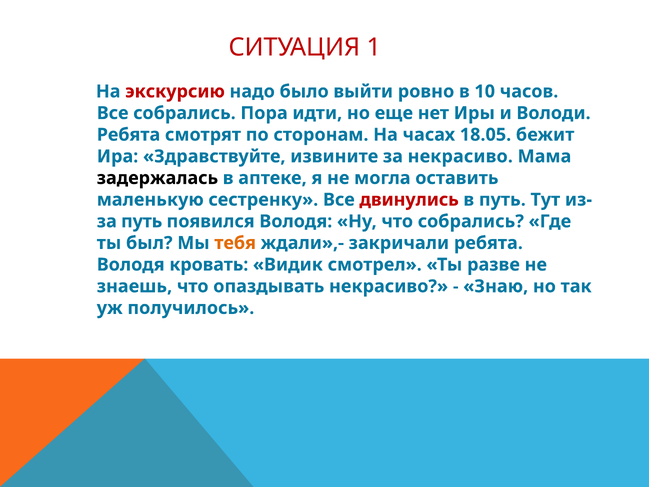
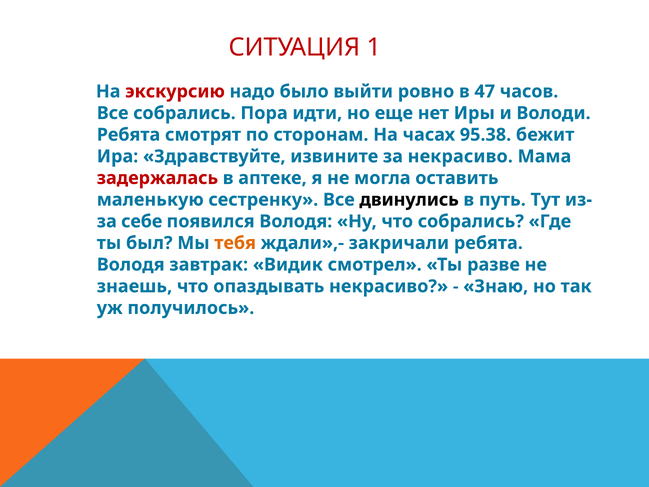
10: 10 -> 47 (485, 91)
18.05: 18.05 -> 95.38 (486, 135)
задержалась colour: black -> red (157, 178)
двинулись colour: red -> black (409, 200)
за путь: путь -> себе (142, 221)
кровать: кровать -> завтрак (209, 265)
